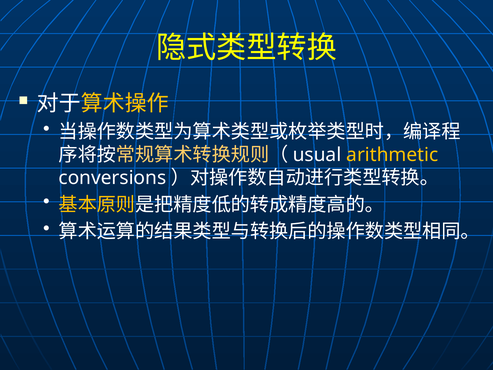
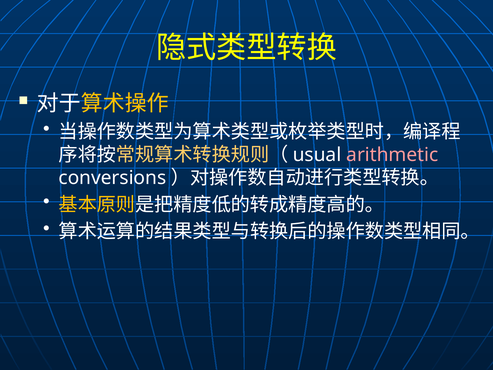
arithmetic colour: yellow -> pink (392, 155)
